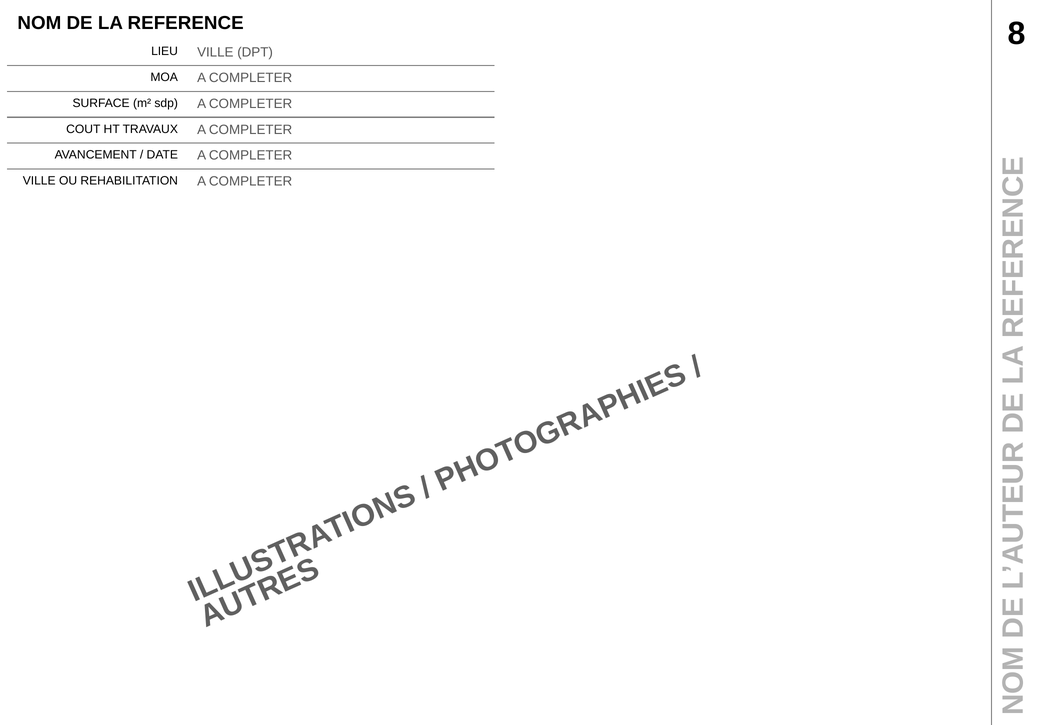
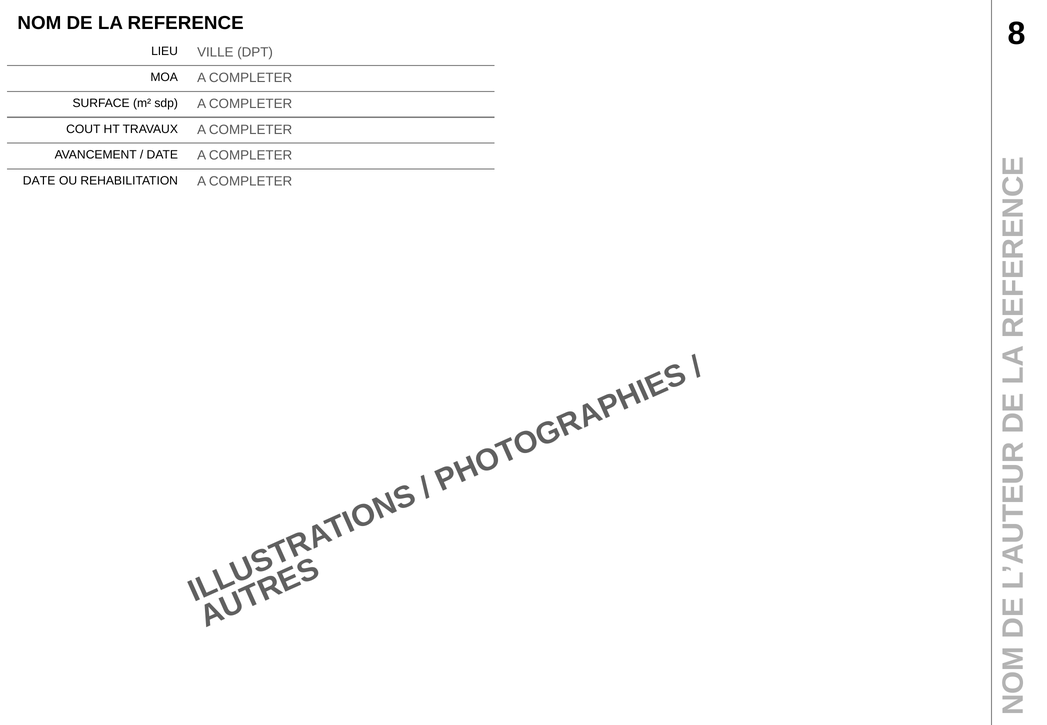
VILLE: VILLE -> DATE (39, 181)
